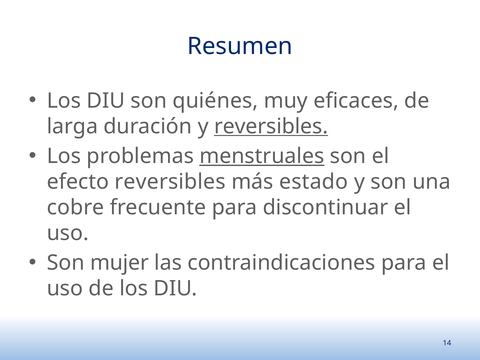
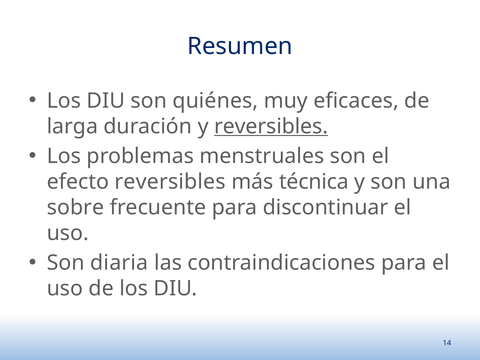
menstruales underline: present -> none (262, 156)
estado: estado -> técnica (314, 182)
cobre: cobre -> sobre (76, 207)
mujer: mujer -> diaria (119, 263)
